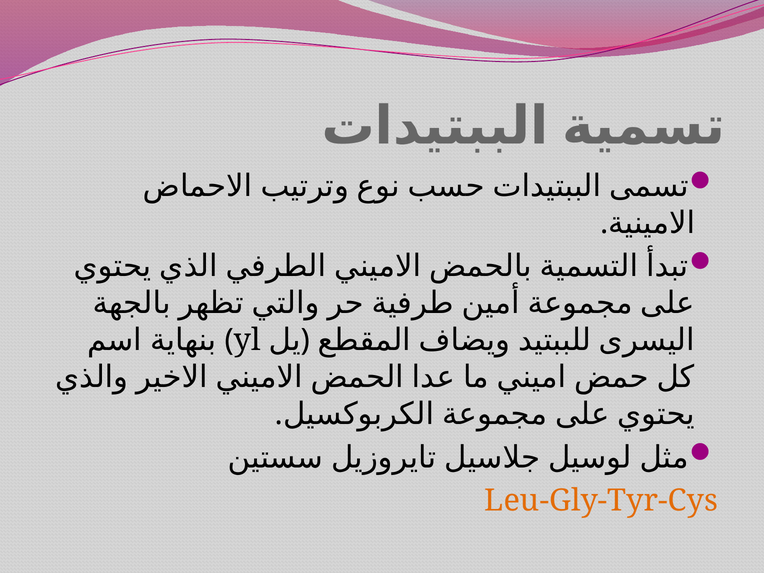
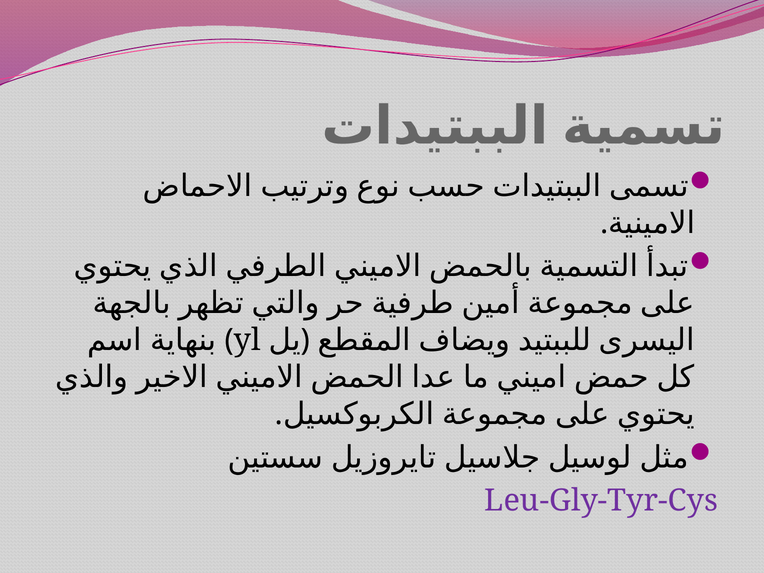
Leu-Gly-Tyr-Cys colour: orange -> purple (601, 501)
